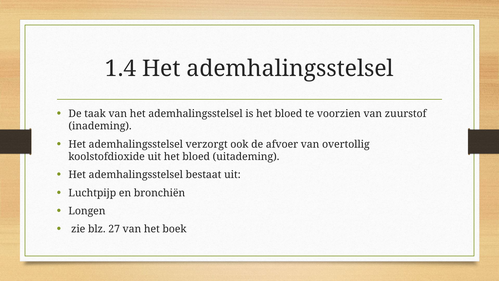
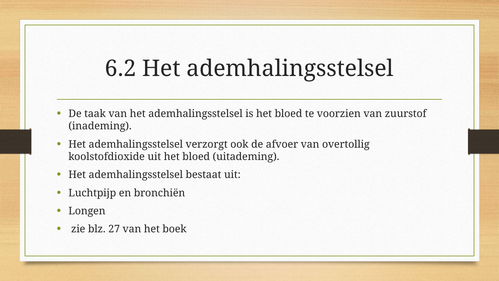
1.4: 1.4 -> 6.2 (121, 68)
